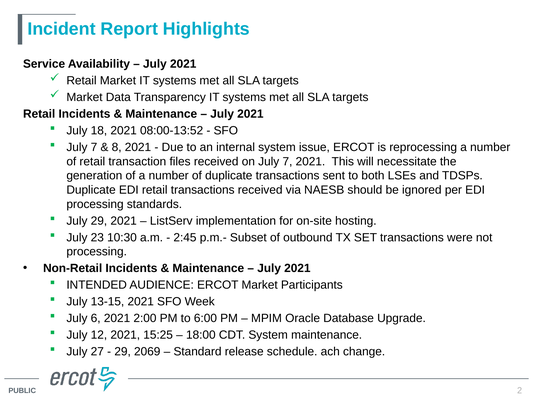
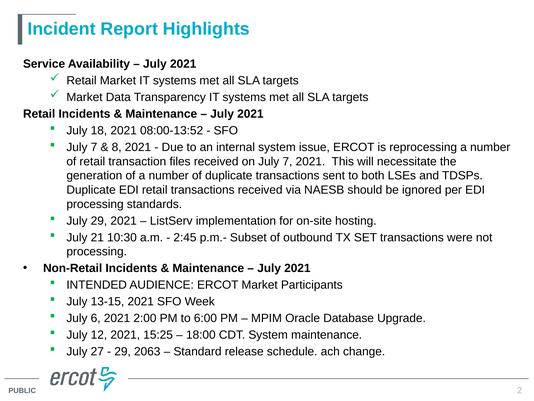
23: 23 -> 21 (97, 237)
2069: 2069 -> 2063 (147, 351)
